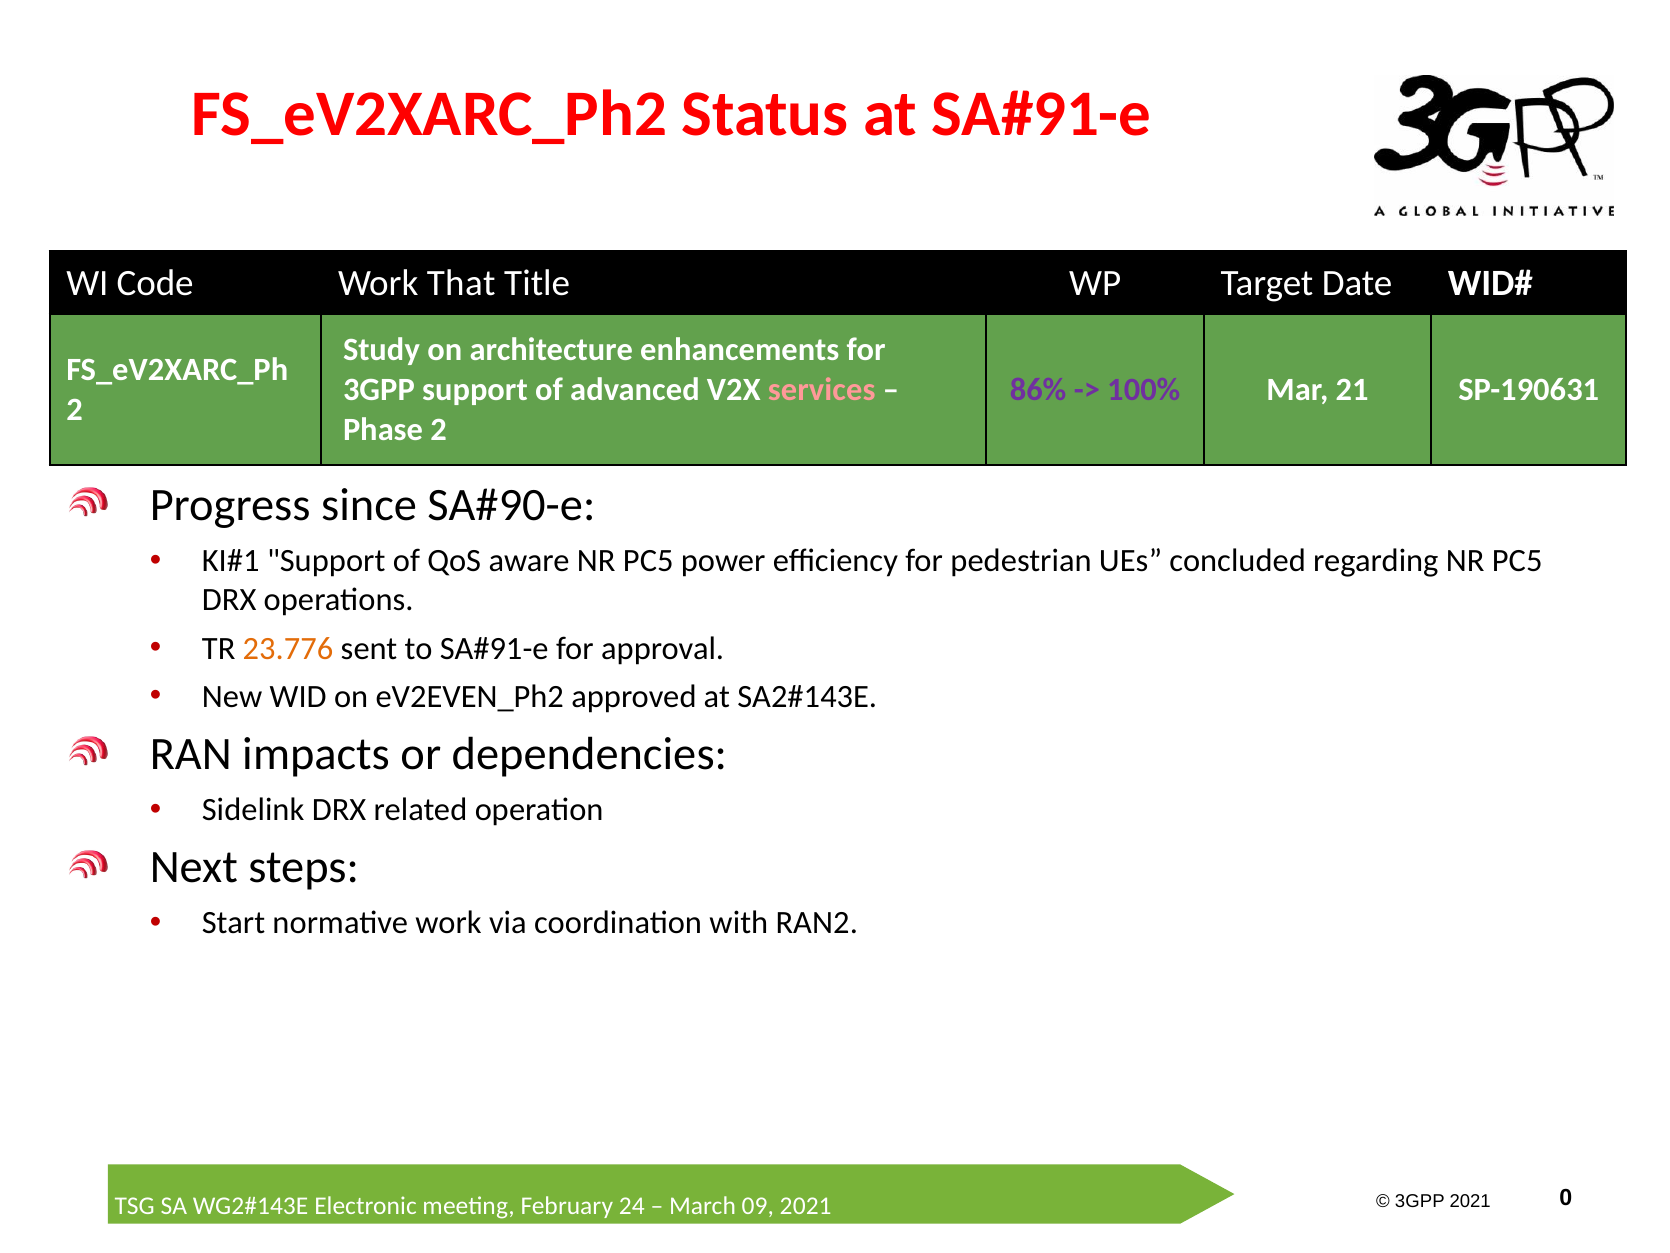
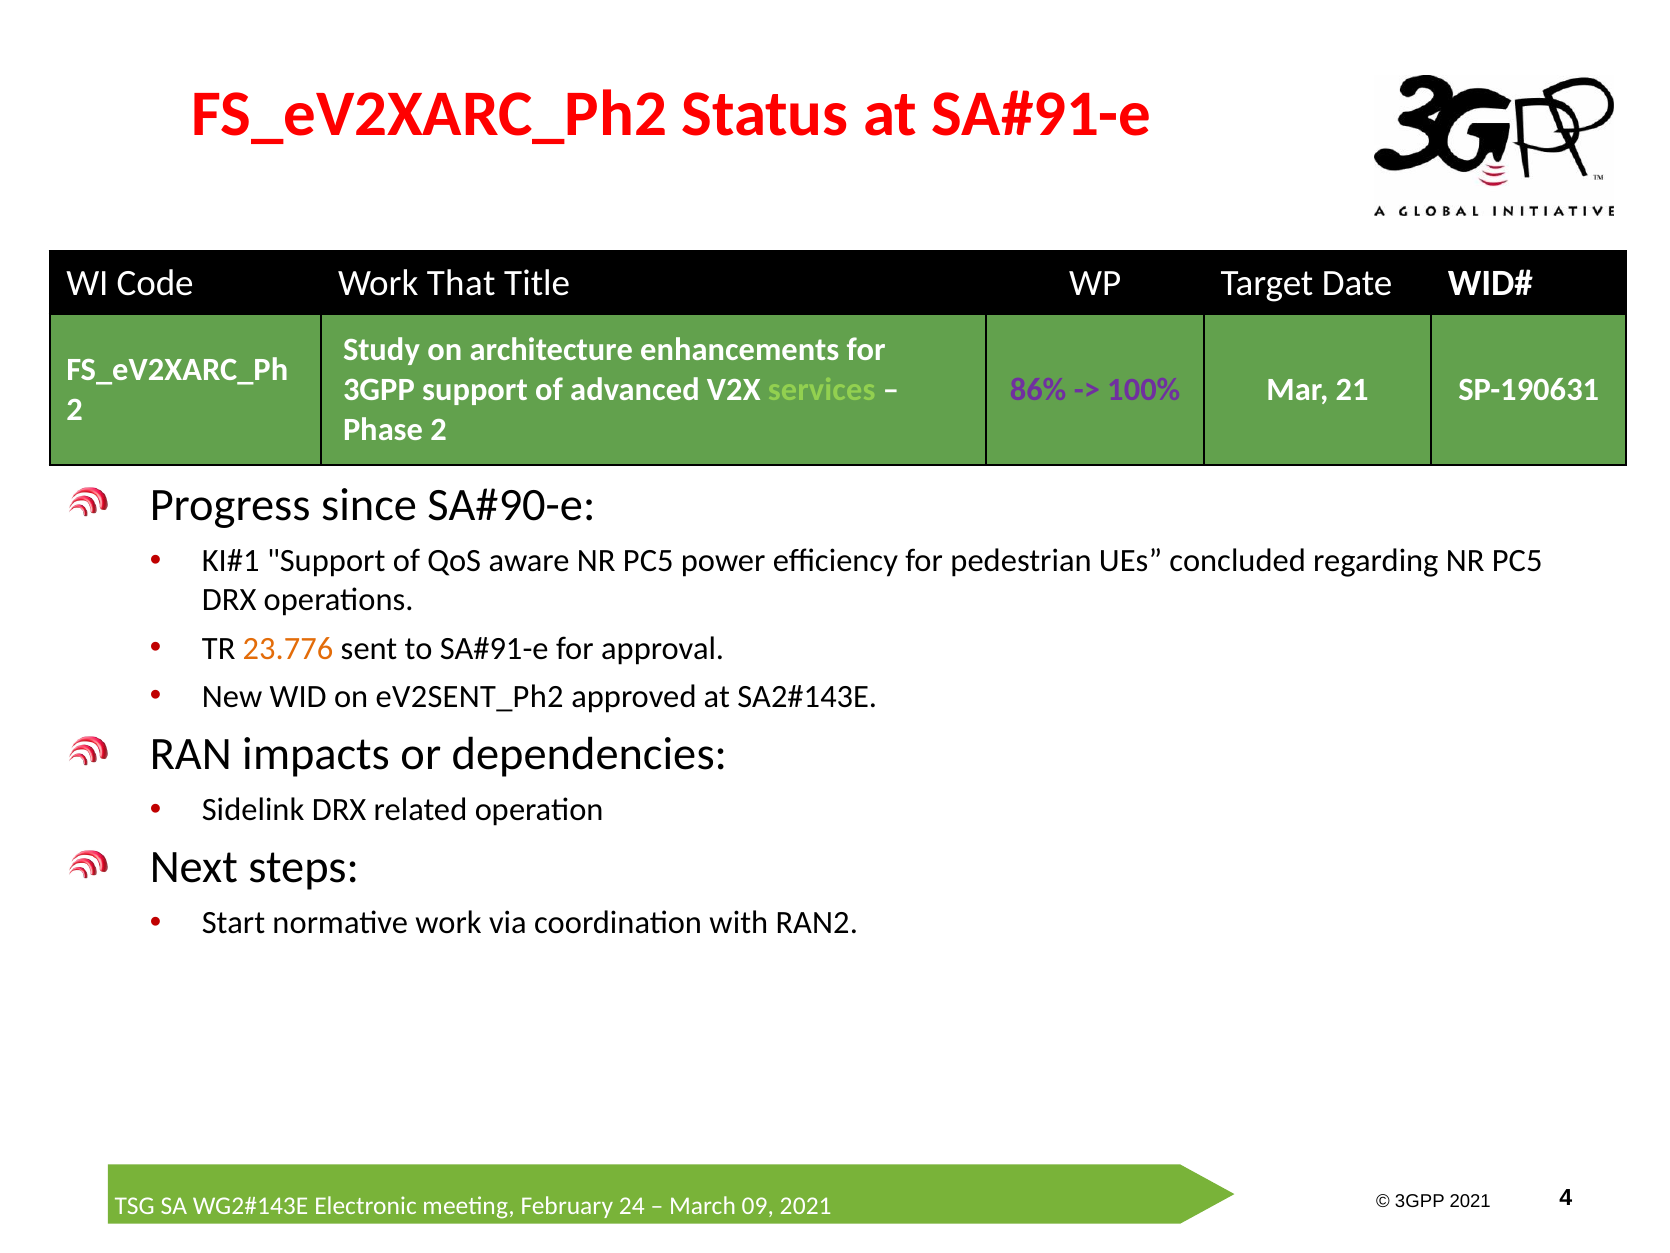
services colour: pink -> light green (822, 390)
eV2EVEN_Ph2: eV2EVEN_Ph2 -> eV2SENT_Ph2 (470, 696)
0: 0 -> 4 (1566, 1197)
